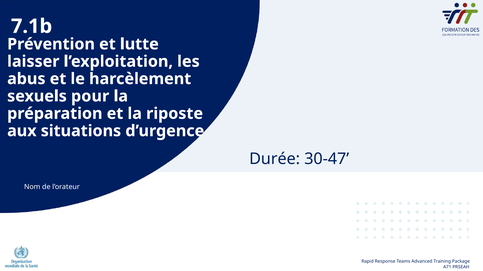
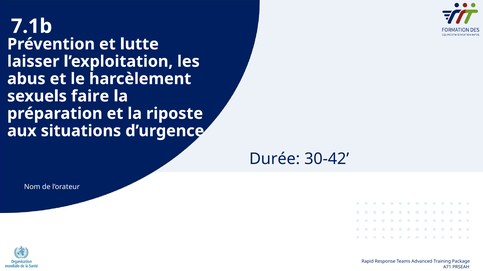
pour: pour -> faire (90, 96)
30-47: 30-47 -> 30-42 (327, 159)
